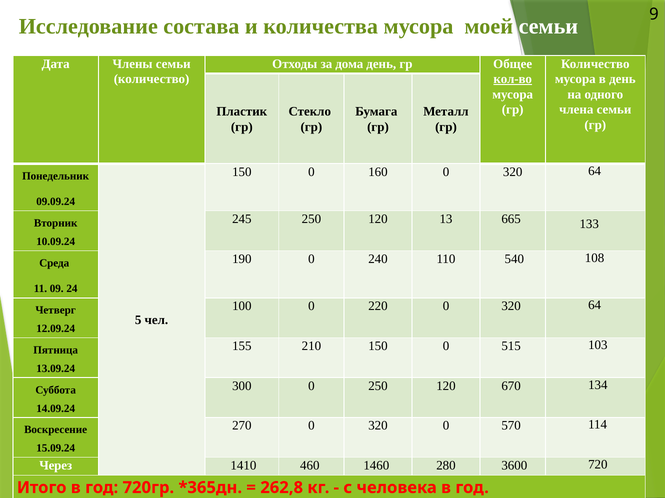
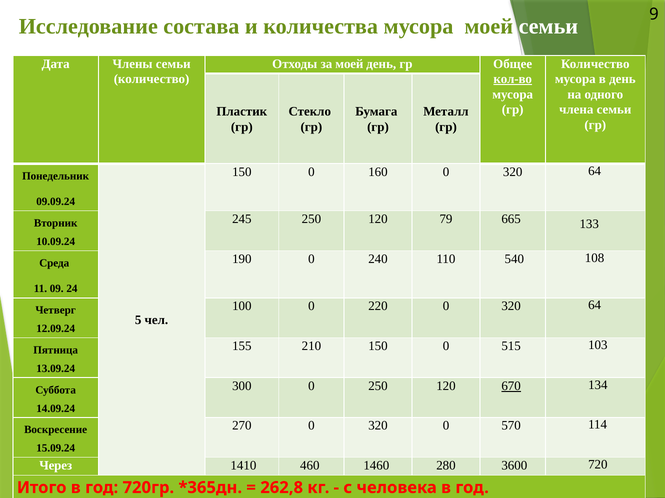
за дома: дома -> моей (349, 64)
13: 13 -> 79 (446, 219)
670 underline: none -> present (511, 386)
